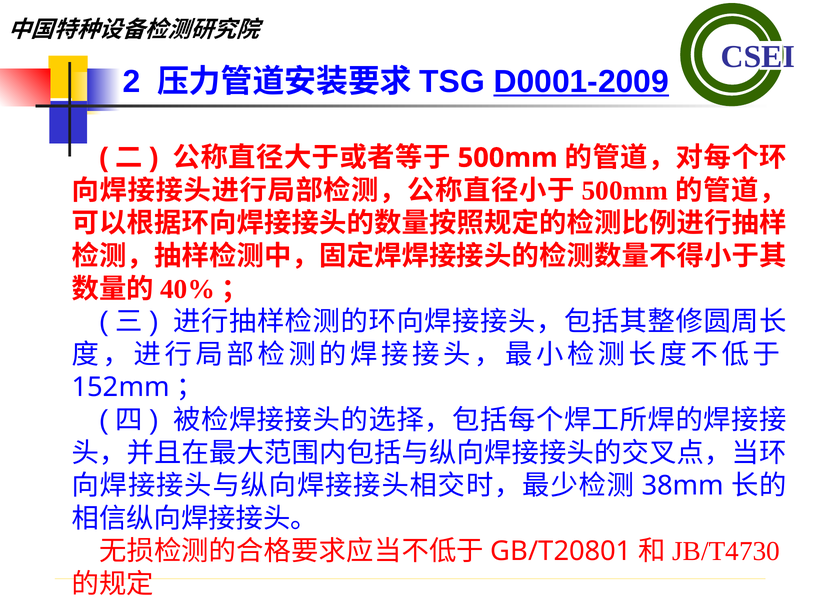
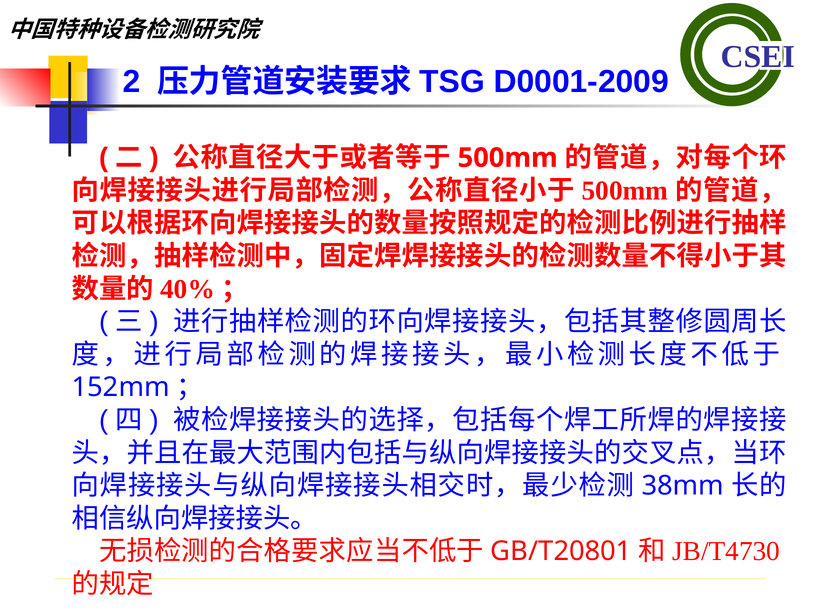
D0001-2009 underline: present -> none (581, 82)
